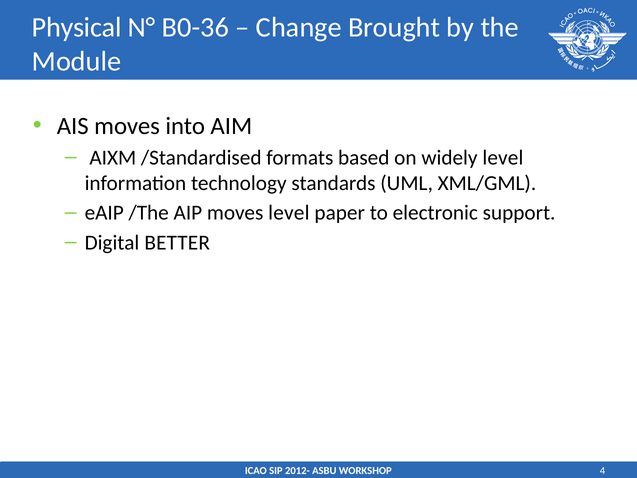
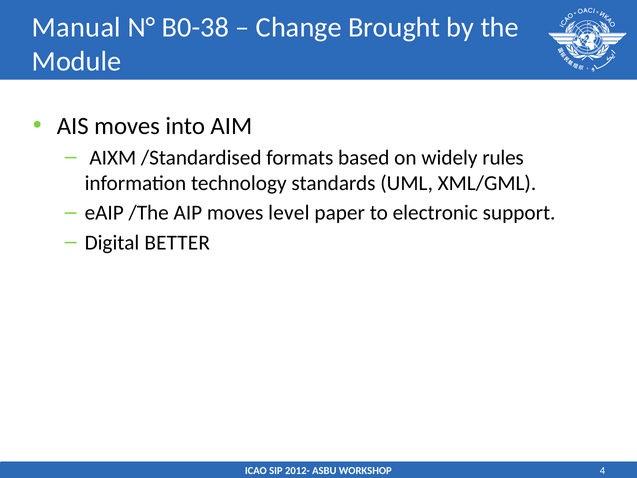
Physical: Physical -> Manual (76, 27)
B0-36: B0-36 -> B0-38 (195, 27)
widely level: level -> rules (503, 158)
